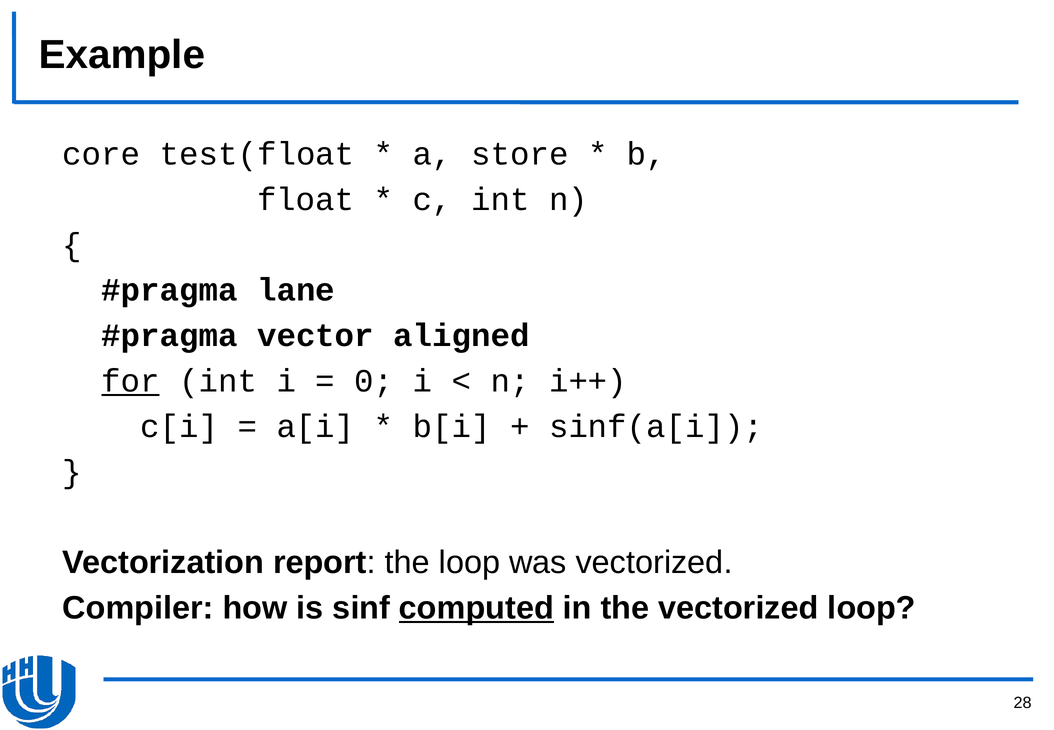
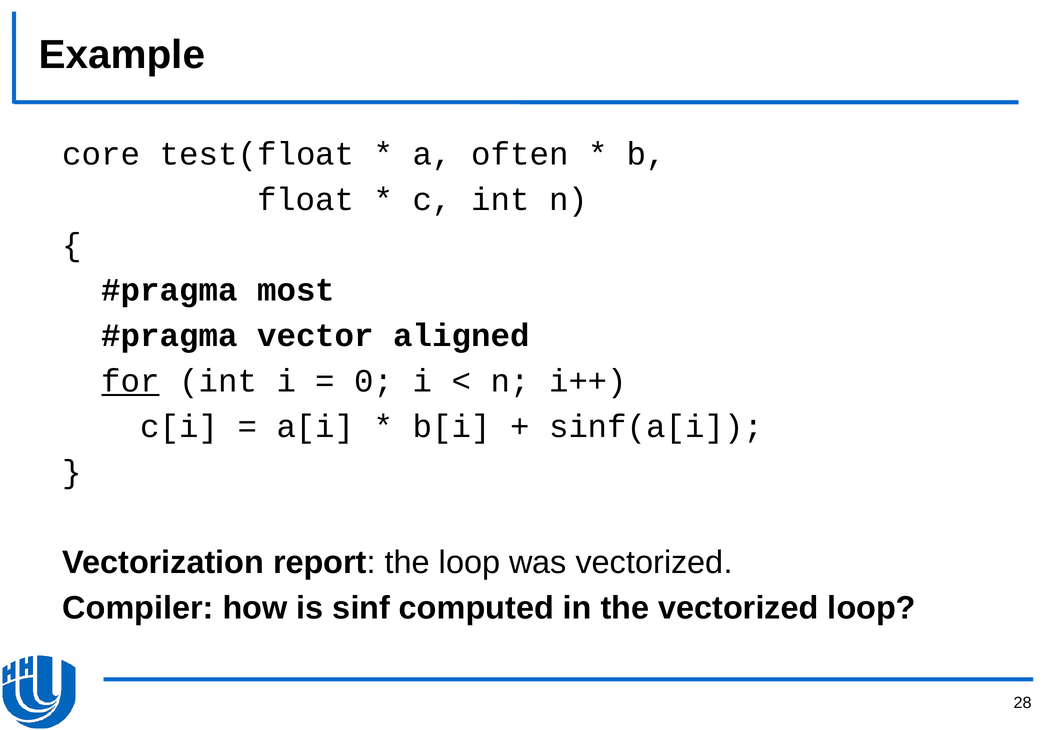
store: store -> often (520, 154)
lane: lane -> most (296, 290)
computed underline: present -> none (476, 608)
